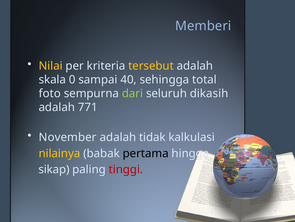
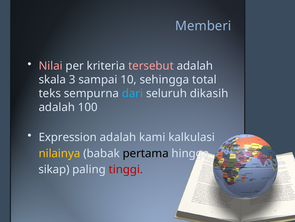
Nilai colour: yellow -> pink (51, 66)
tersebut colour: yellow -> pink (151, 66)
0: 0 -> 3 (72, 79)
40: 40 -> 10 (129, 79)
foto: foto -> teks (50, 93)
dari colour: light green -> light blue (132, 93)
771: 771 -> 100 (88, 107)
November: November -> Expression (68, 137)
tidak: tidak -> kami (152, 137)
